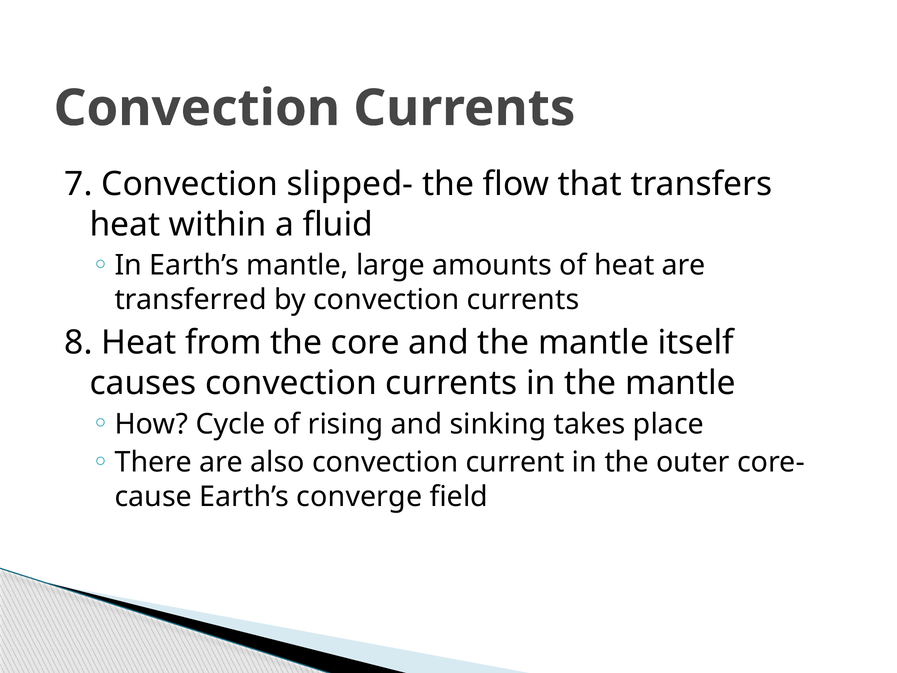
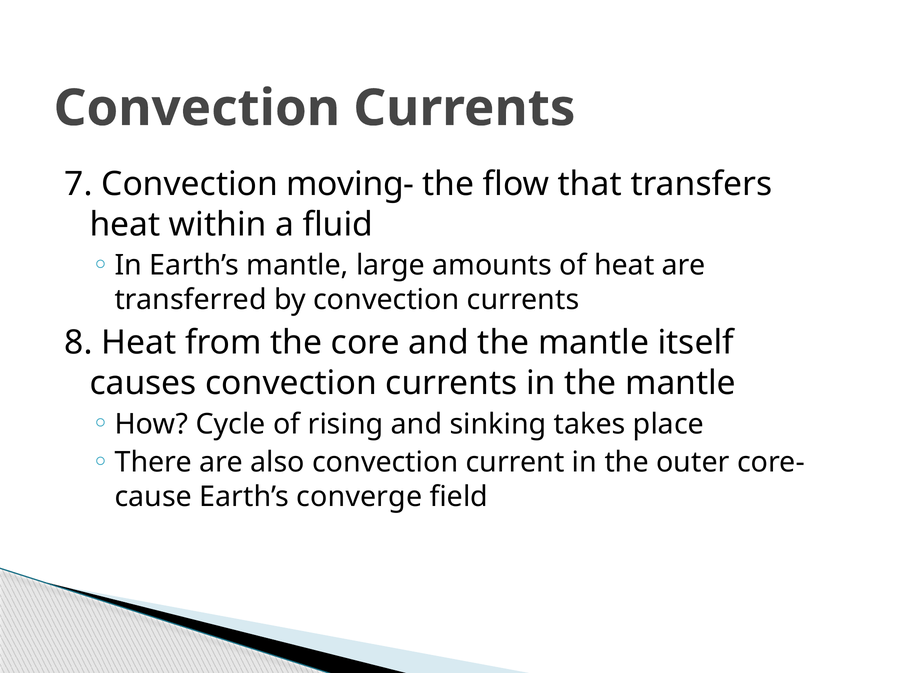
slipped-: slipped- -> moving- (350, 184)
